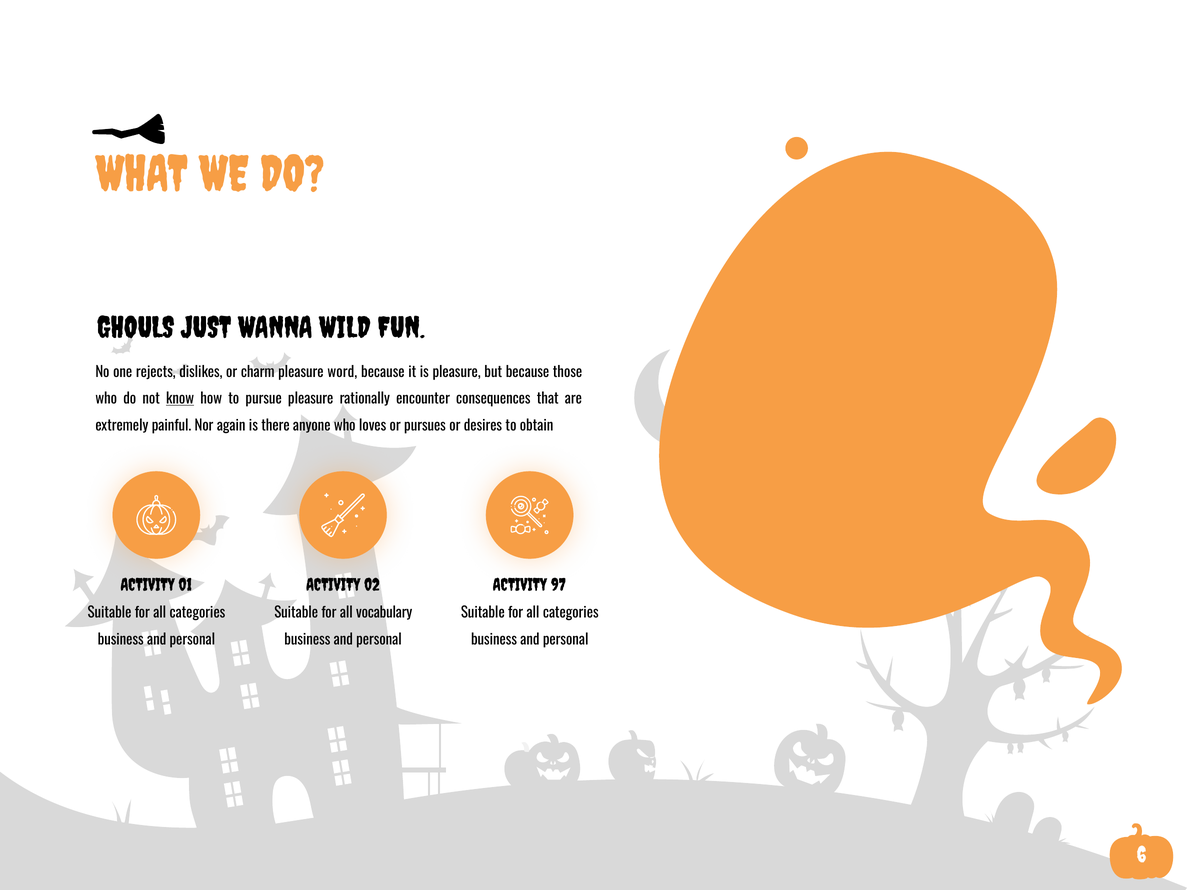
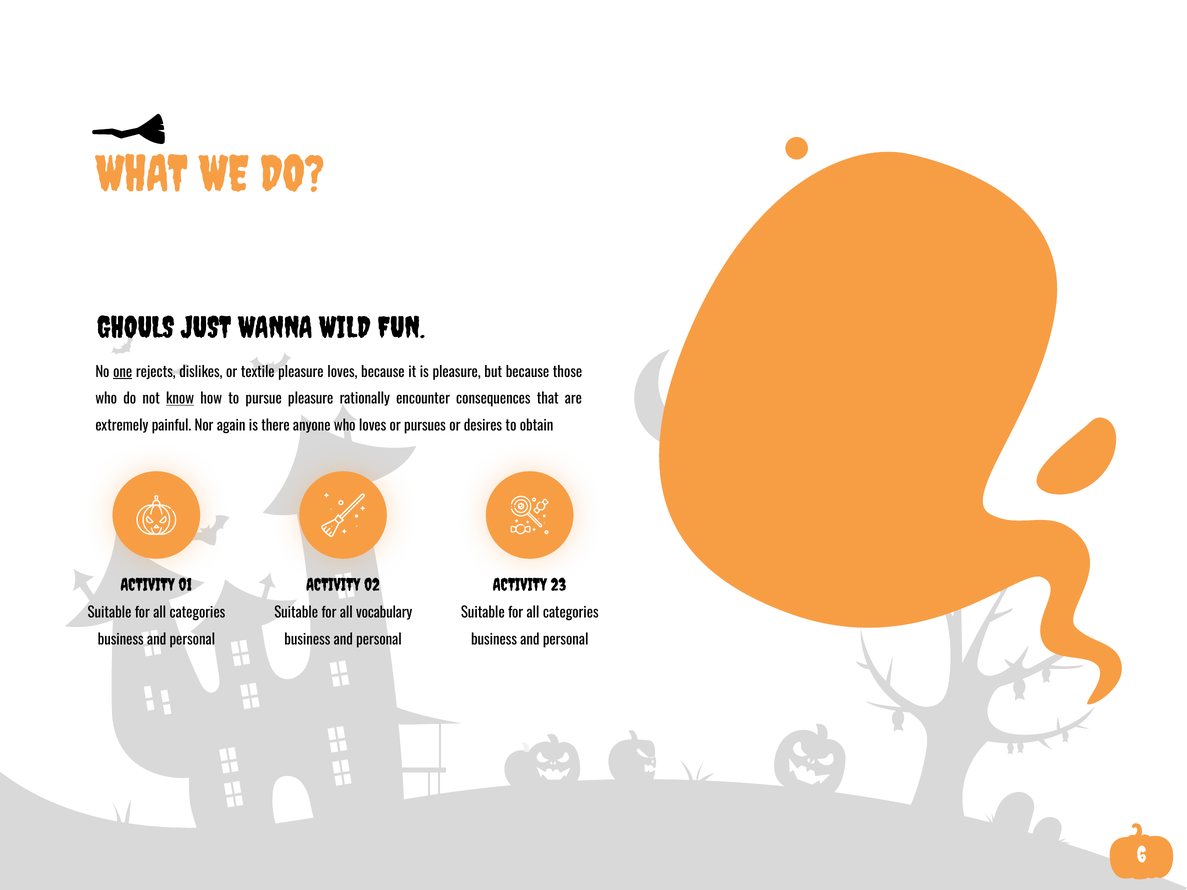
one underline: none -> present (123, 372)
charm: charm -> textile (258, 372)
pleasure word: word -> loves (342, 372)
97: 97 -> 23 (558, 585)
